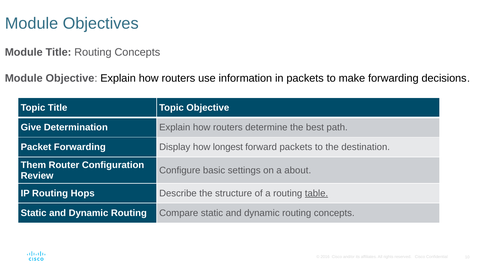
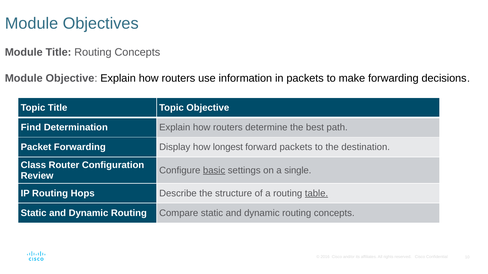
Give: Give -> Find (31, 128)
Them: Them -> Class (33, 165)
basic underline: none -> present (214, 171)
about: about -> single (298, 171)
